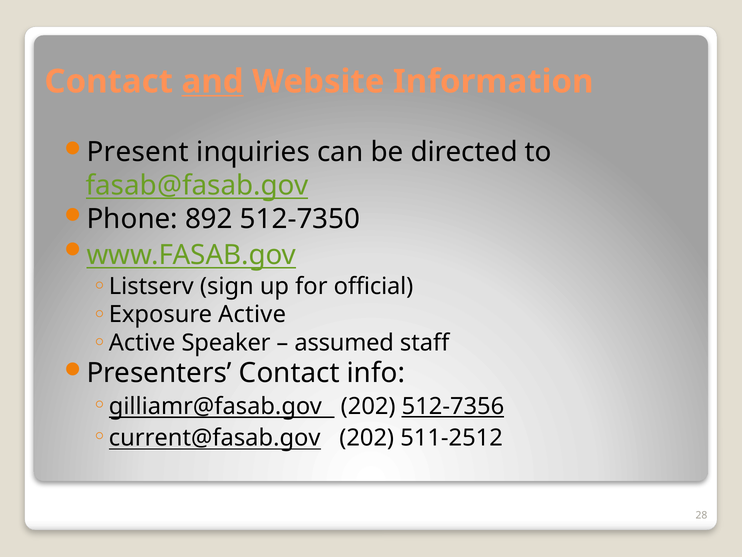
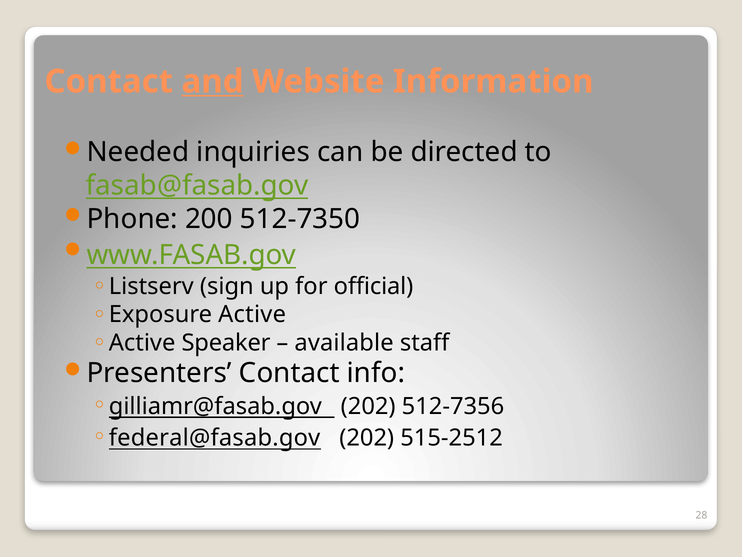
Present: Present -> Needed (138, 152)
892: 892 -> 200 (209, 219)
assumed: assumed -> available (344, 342)
512-7356 underline: present -> none (453, 406)
current@fasab.gov: current@fasab.gov -> federal@fasab.gov (215, 438)
511-2512: 511-2512 -> 515-2512 (452, 438)
